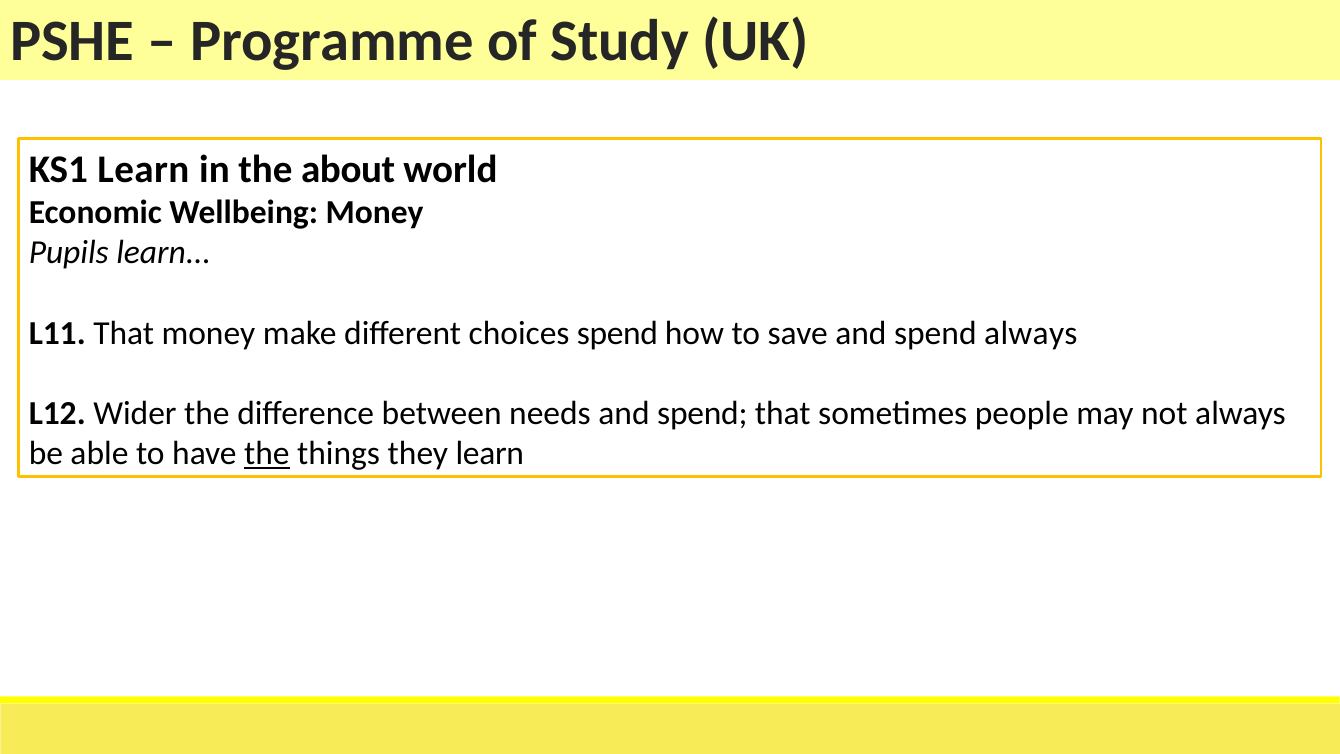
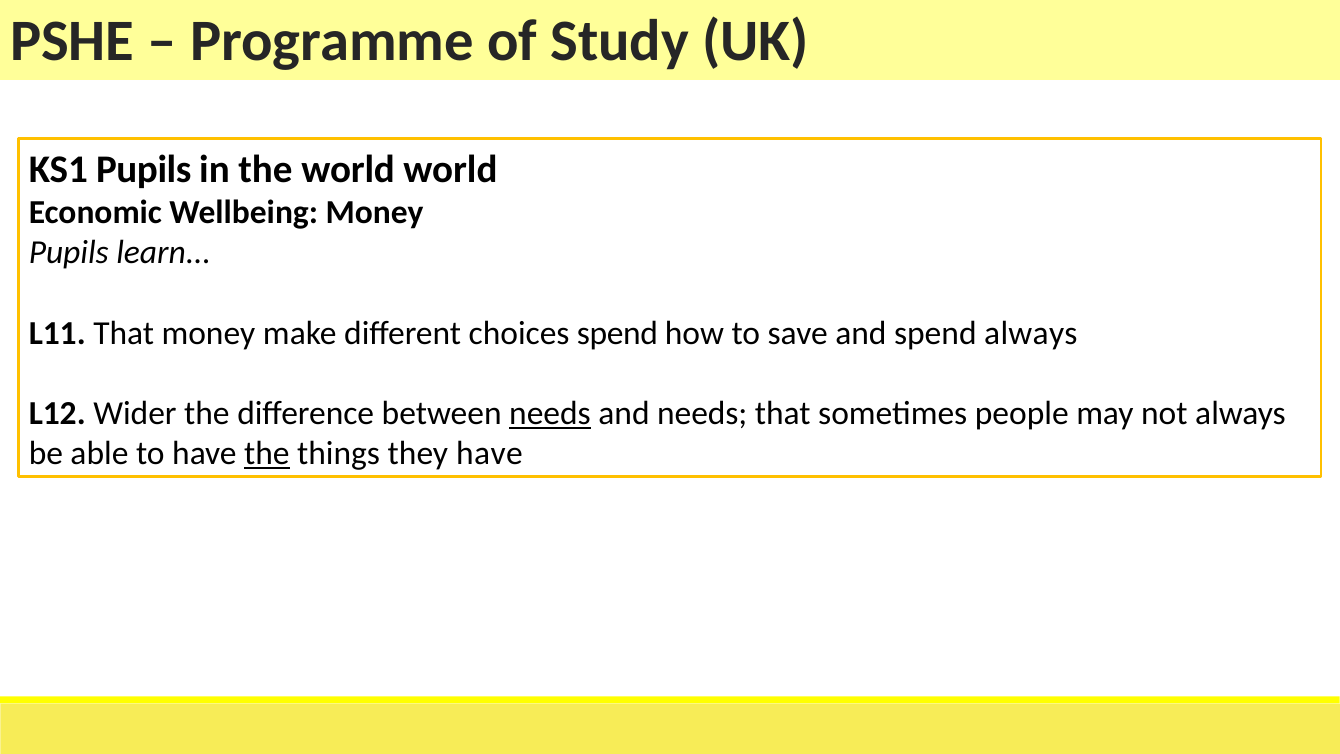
KS1 Learn: Learn -> Pupils (144, 169)
the about: about -> world (348, 169)
needs underline: none -> present (550, 414)
spend: spend -> needs (702, 414)
they learn: learn -> have (489, 454)
